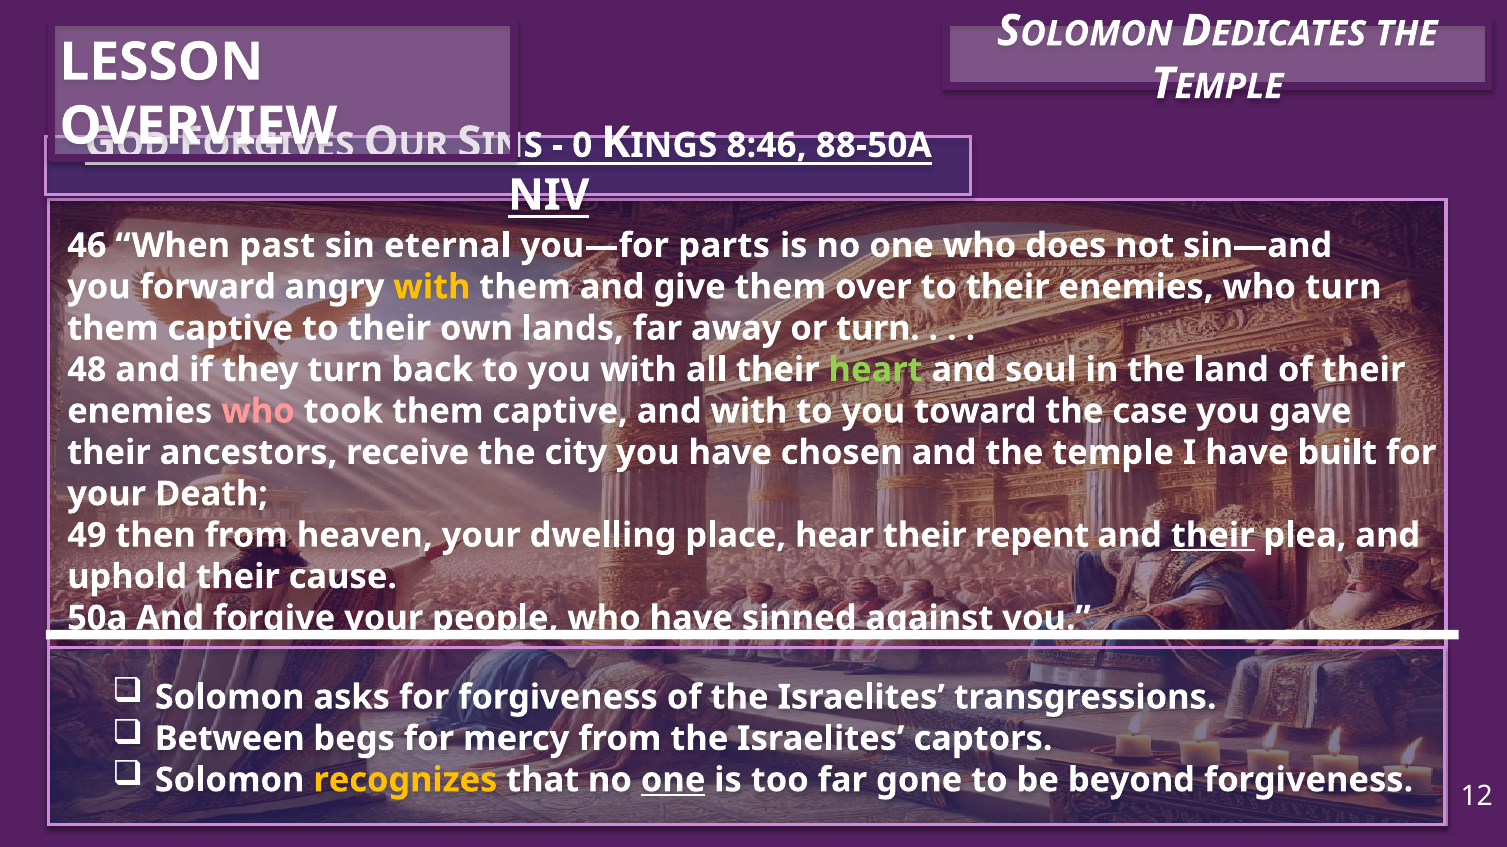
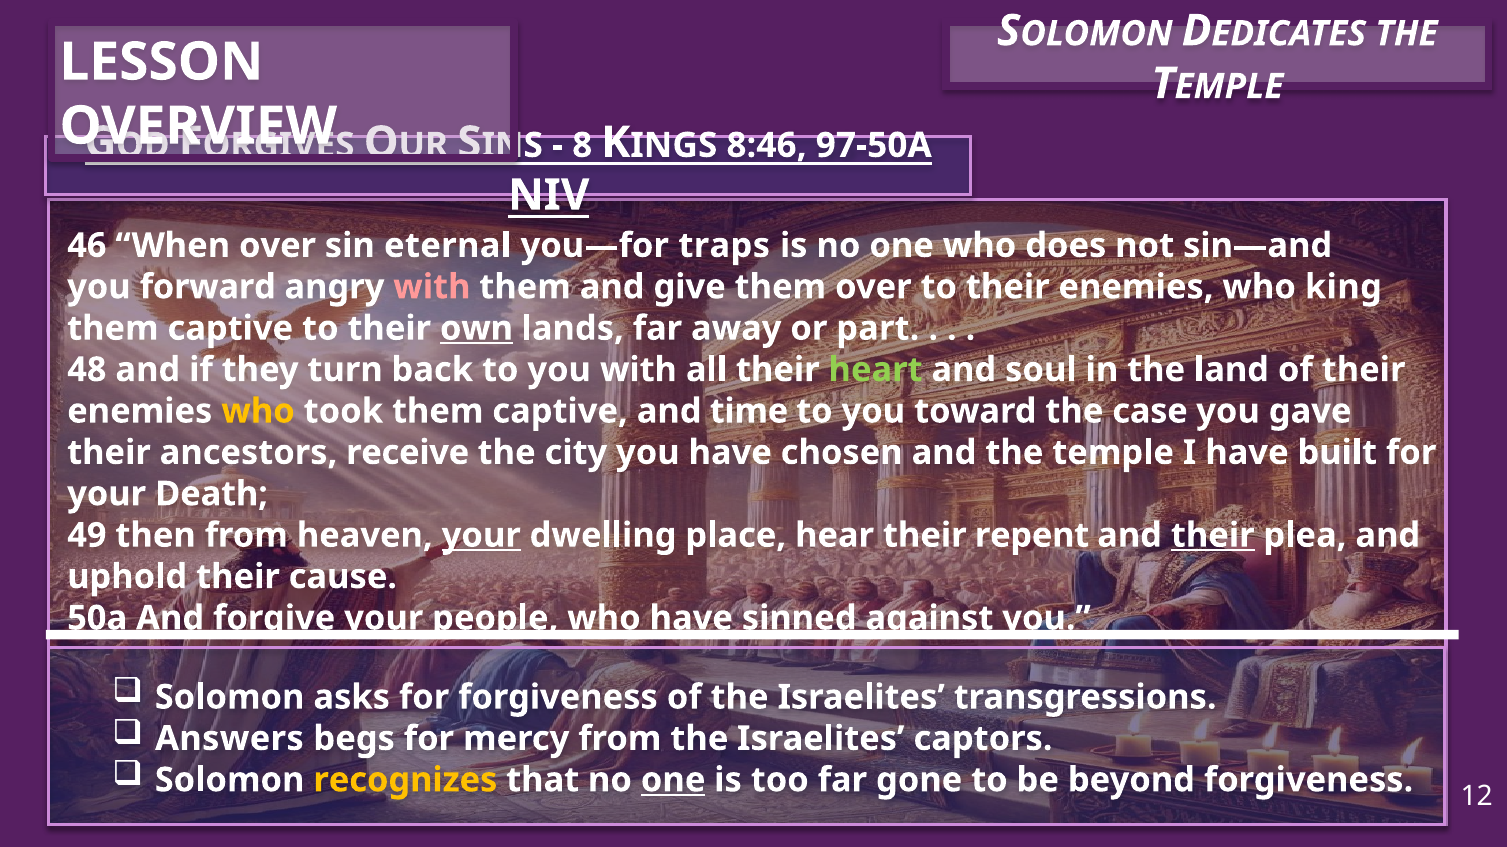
0: 0 -> 8 (582, 145)
88-50A: 88-50A -> 97-50A (874, 145)
When past: past -> over (277, 246)
parts: parts -> traps (724, 246)
with colour: yellow -> pink (432, 287)
who turn: turn -> king (1343, 287)
own underline: none -> present (476, 329)
or turn: turn -> part (878, 329)
who colour: pink -> yellow (258, 411)
and with: with -> time (749, 411)
your underline: none -> present (481, 536)
Between: Between -> Answers (229, 739)
